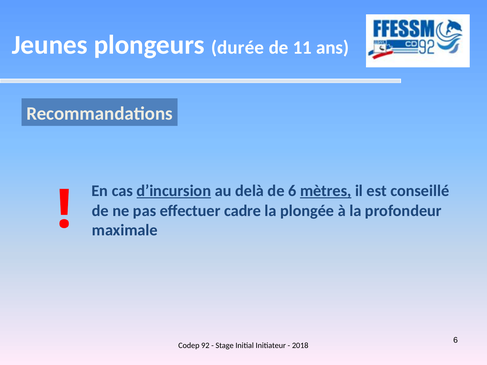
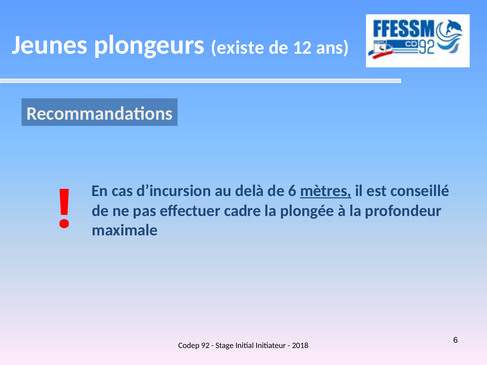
durée: durée -> existe (238, 48)
11: 11 -> 12 (302, 48)
d’incursion underline: present -> none (174, 191)
